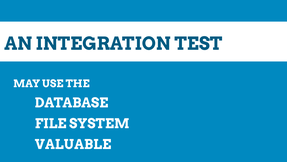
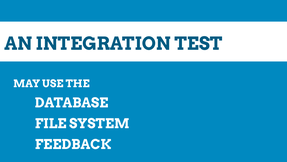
VALUABLE: VALUABLE -> FEEDBACK (73, 144)
